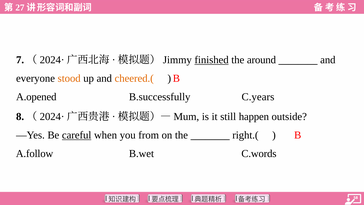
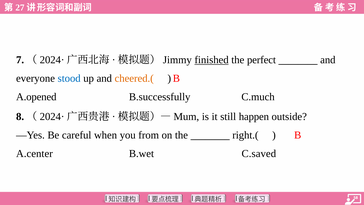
around: around -> perfect (261, 60)
stood colour: orange -> blue (69, 78)
C.years: C.years -> C.much (258, 97)
careful underline: present -> none (77, 135)
A.follow: A.follow -> A.center (34, 154)
C.words: C.words -> C.saved (259, 154)
